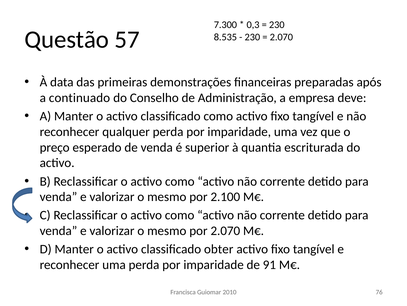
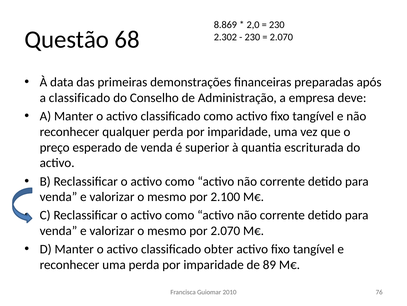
7.300: 7.300 -> 8.869 (225, 25)
0,3: 0,3 -> 2,0 (253, 25)
57: 57 -> 68 (127, 39)
8.535: 8.535 -> 2.302 (225, 37)
a continuado: continuado -> classificado (80, 98)
91: 91 -> 89 (269, 264)
